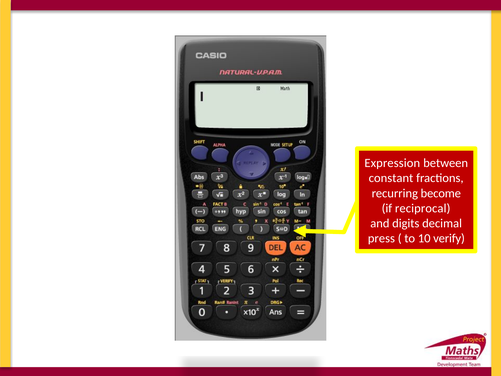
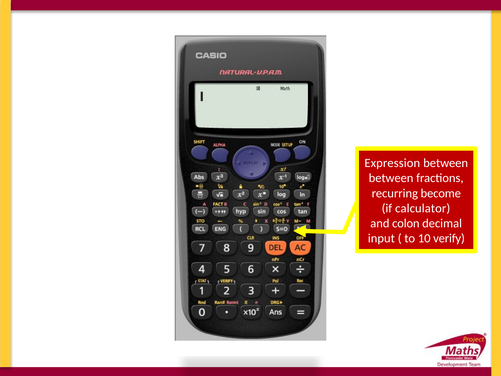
constant: constant -> between (391, 178)
reciprocal: reciprocal -> calculator (423, 208)
digits: digits -> colon (406, 223)
press: press -> input (381, 238)
